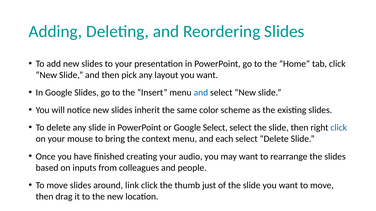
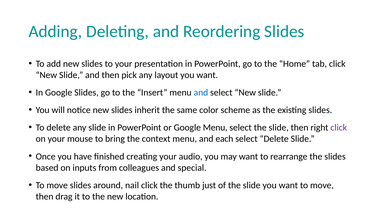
Google Select: Select -> Menu (215, 128)
click colour: blue -> purple (339, 128)
people: people -> special (192, 168)
link: link -> nail (132, 186)
